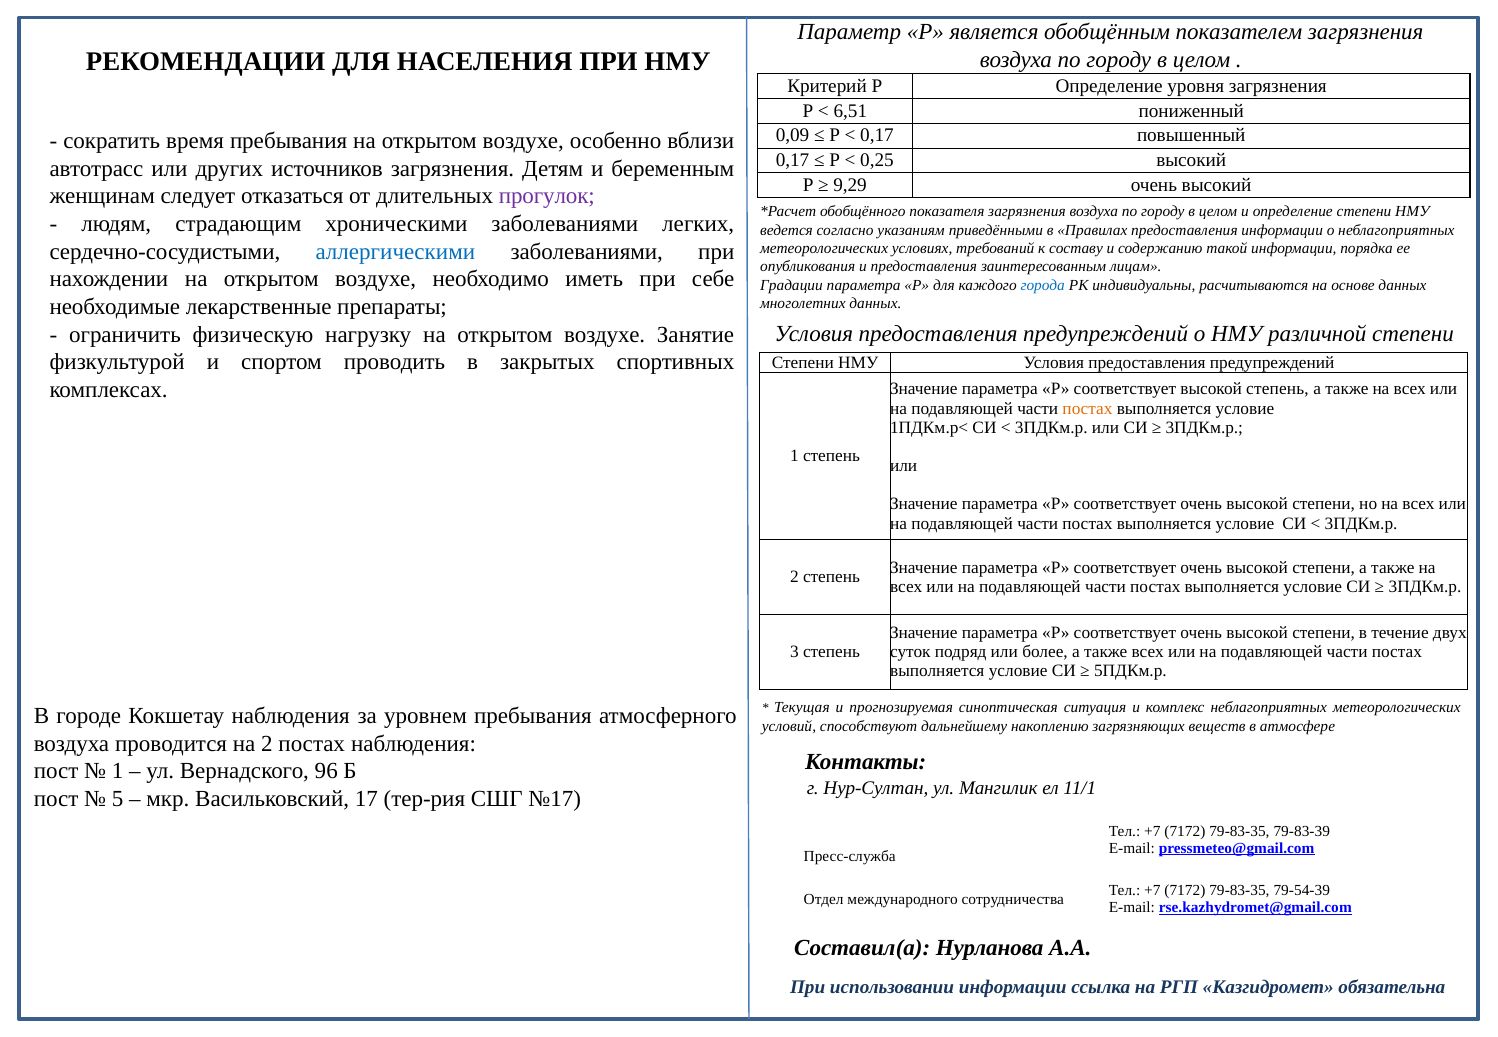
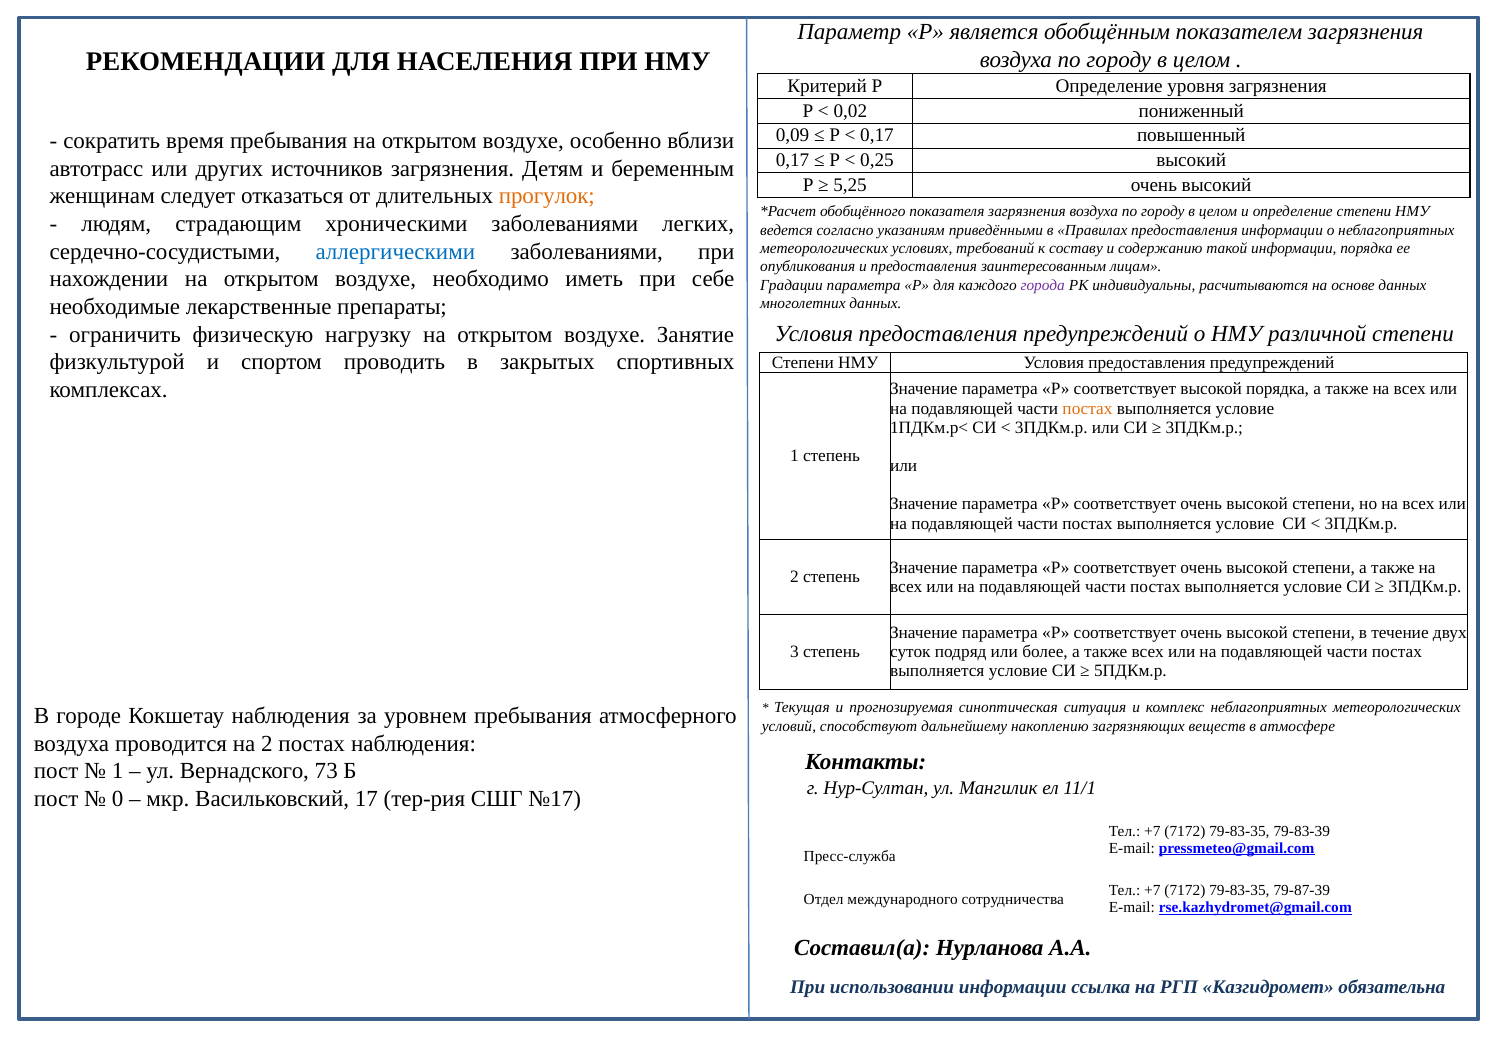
6,51: 6,51 -> 0,02 (850, 111)
9,29: 9,29 -> 5,25 (850, 185)
прогулок colour: purple -> orange (547, 196)
города colour: blue -> purple (1043, 285)
высокой степень: степень -> порядка (1278, 389)
96: 96 -> 73 (326, 771)
5: 5 -> 0 (118, 799)
79-54-39: 79-54-39 -> 79-87-39 (1302, 891)
